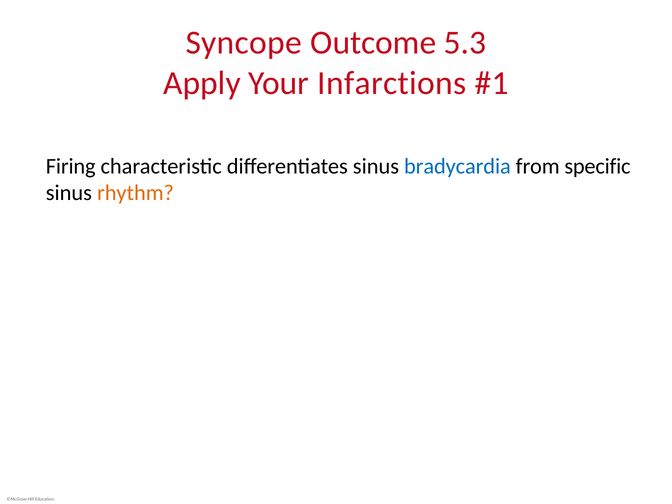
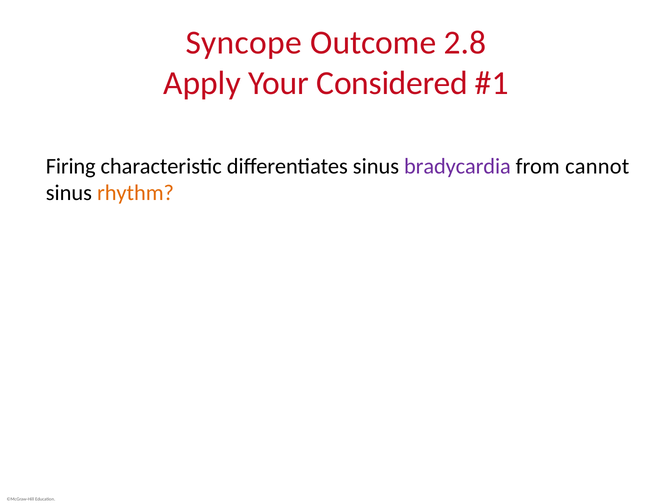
5.3: 5.3 -> 2.8 (465, 43)
Infarctions: Infarctions -> Considered (392, 83)
bradycardia colour: blue -> purple (457, 166)
specific: specific -> cannot (597, 166)
